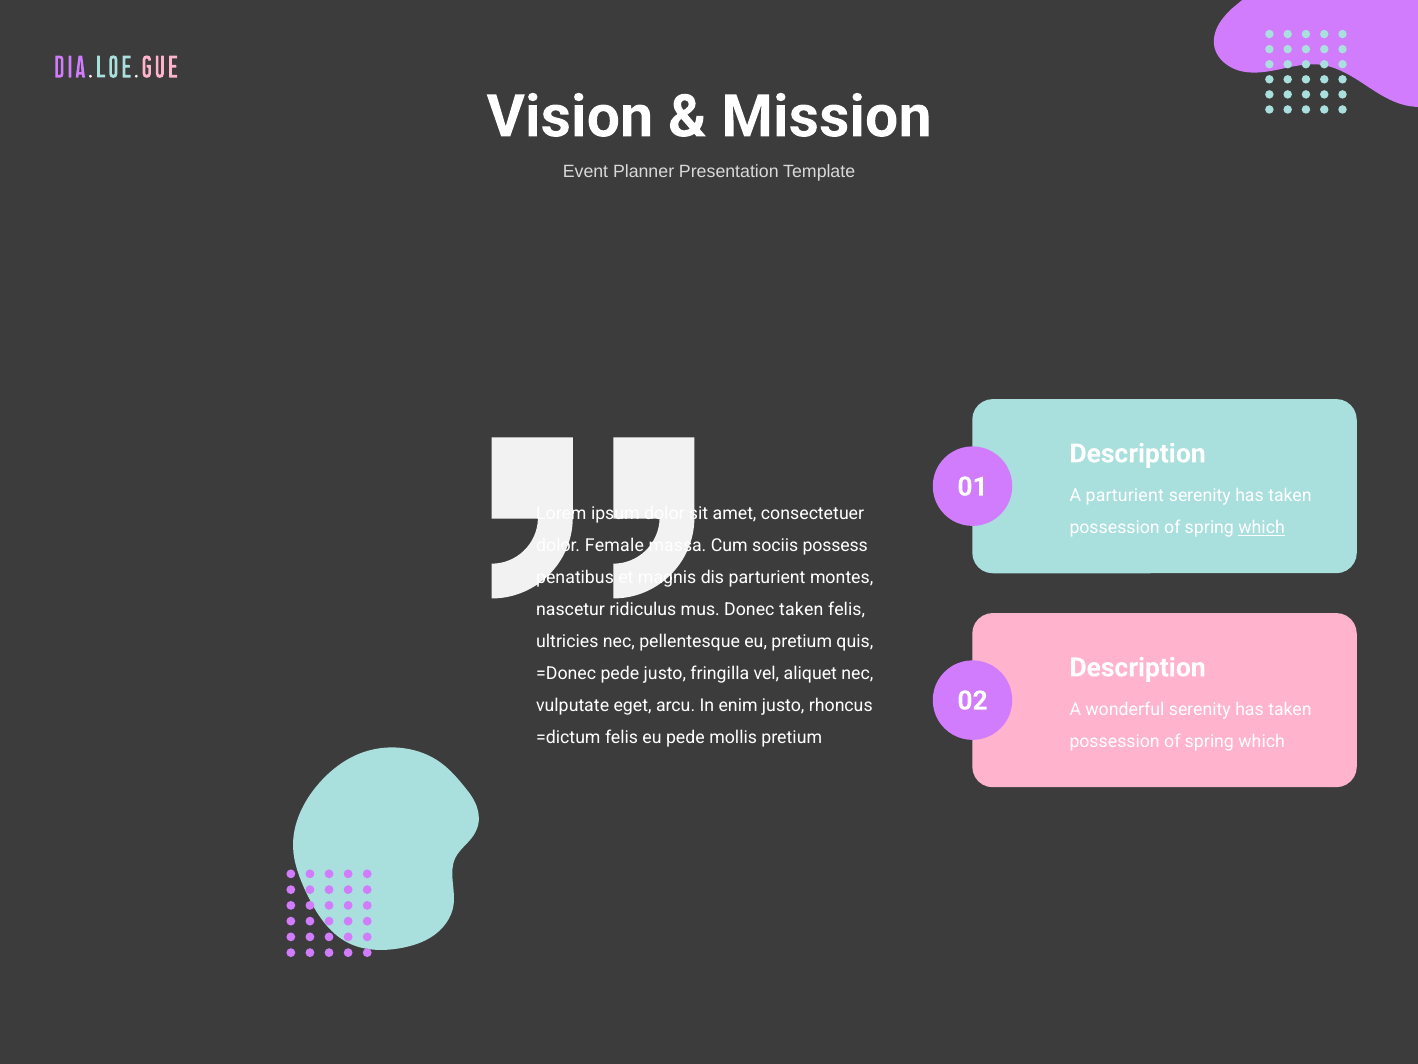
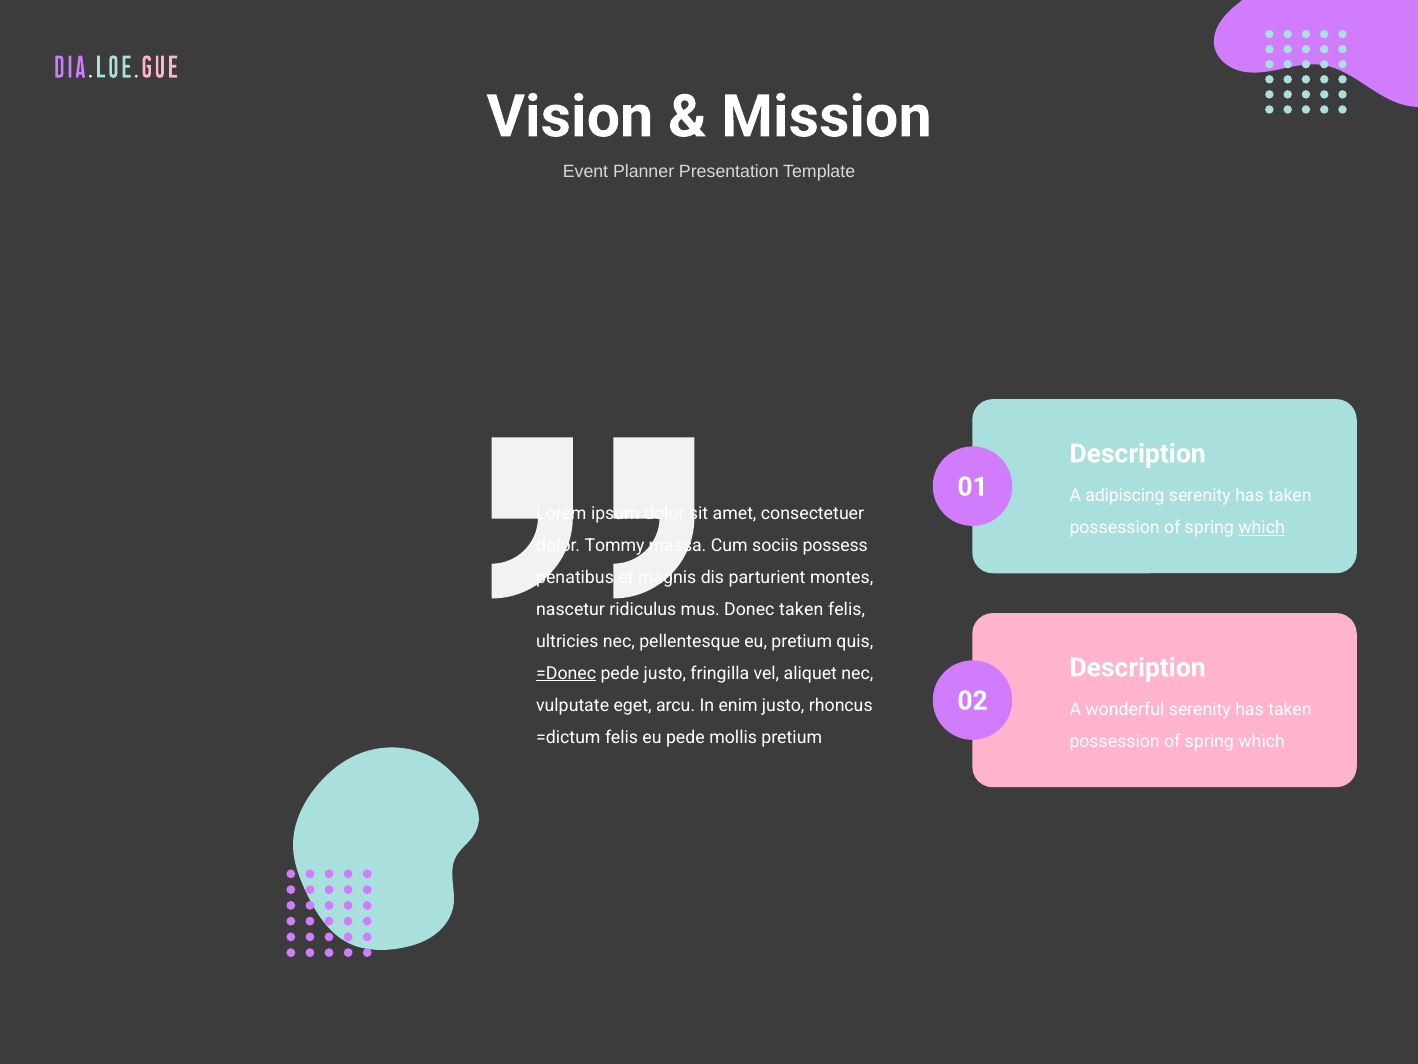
A parturient: parturient -> adipiscing (1125, 495)
Female: Female -> Tommy (615, 545)
=Donec underline: none -> present (566, 673)
